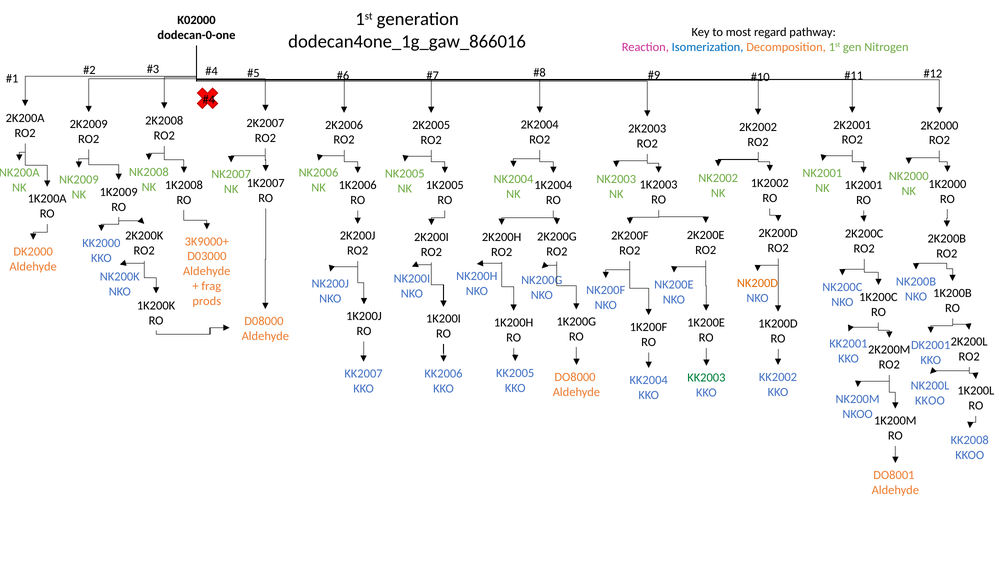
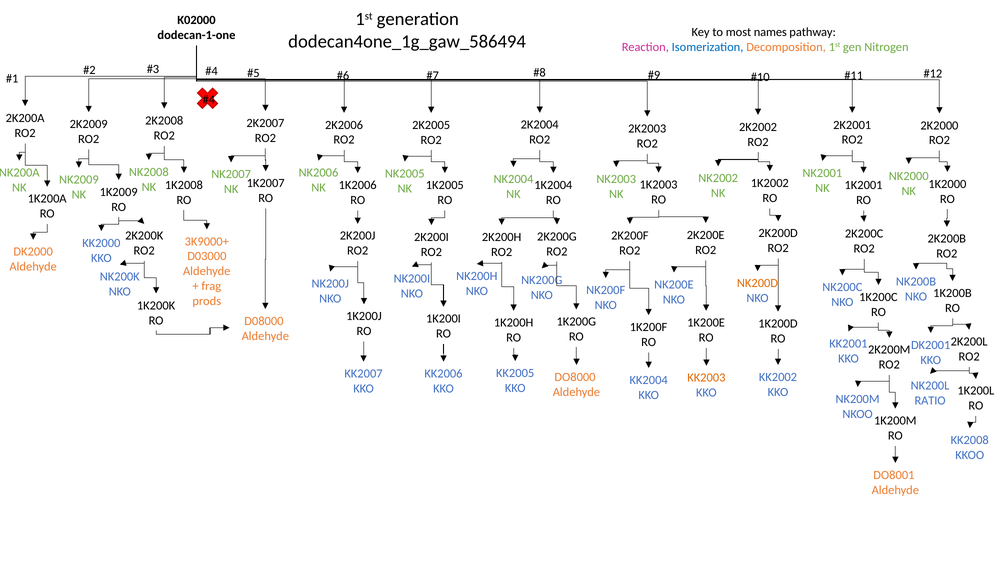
dodecan-0-one: dodecan-0-one -> dodecan-1-one (196, 35)
regard: regard -> names (770, 32)
dodecan4one_1g_gaw_866016: dodecan4one_1g_gaw_866016 -> dodecan4one_1g_gaw_586494 (407, 42)
KK2003 colour: green -> orange (706, 378)
KKOO: KKOO -> RATIO (930, 401)
